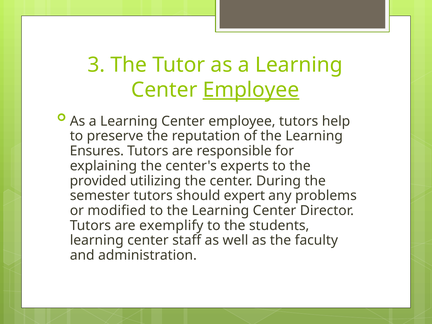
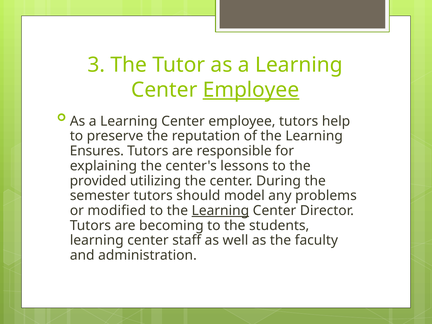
experts: experts -> lessons (245, 166)
expert: expert -> model (244, 196)
Learning underline: none -> present (220, 211)
exemplify: exemplify -> becoming (171, 225)
